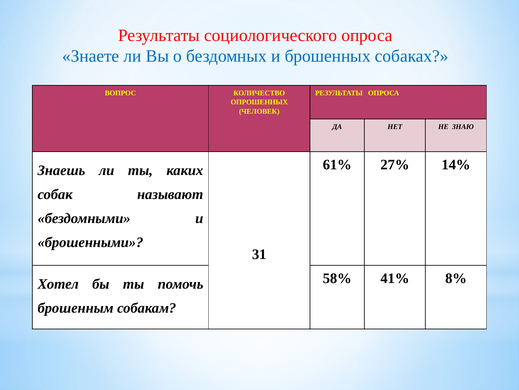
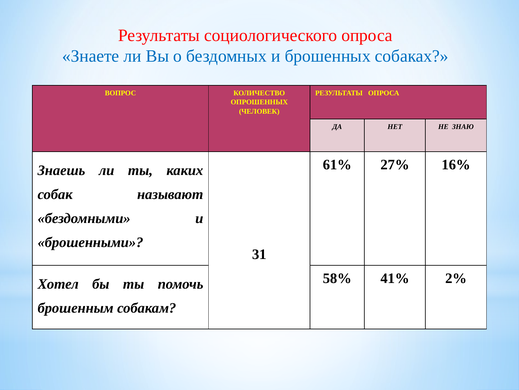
14%: 14% -> 16% (456, 165)
8%: 8% -> 2% (456, 278)
